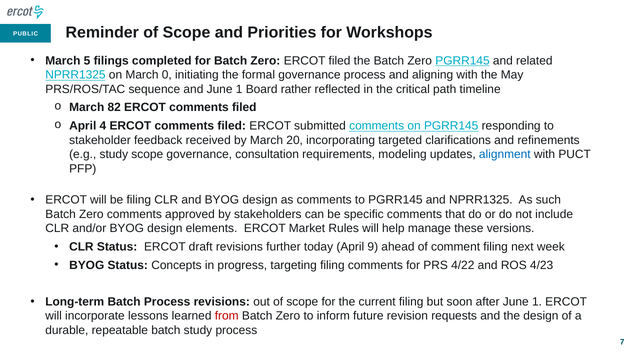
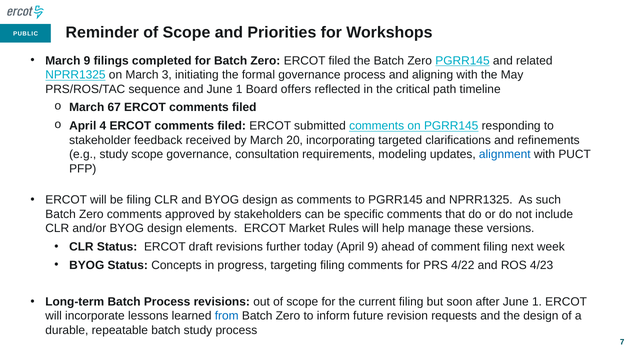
March 5: 5 -> 9 (87, 61)
0: 0 -> 3 (167, 75)
rather: rather -> offers (296, 89)
82: 82 -> 67 (114, 107)
from colour: red -> blue (227, 316)
